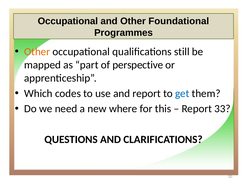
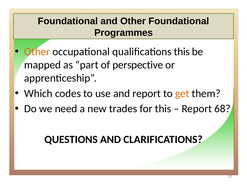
Occupational: Occupational -> Foundational (68, 21)
qualifications still: still -> this (182, 52)
get colour: blue -> orange (182, 94)
where: where -> trades (123, 109)
33: 33 -> 68 (222, 109)
